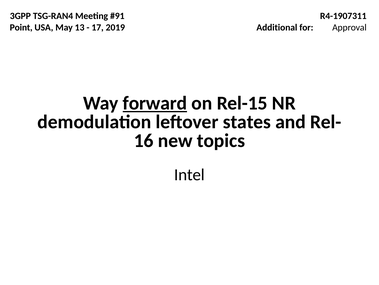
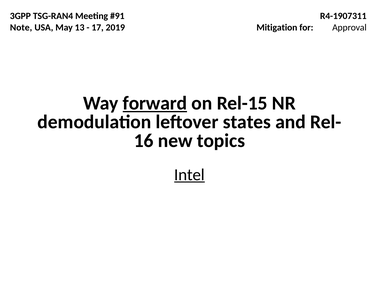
Point: Point -> Note (21, 27)
Additional: Additional -> Mitigation (277, 27)
Intel underline: none -> present (190, 174)
